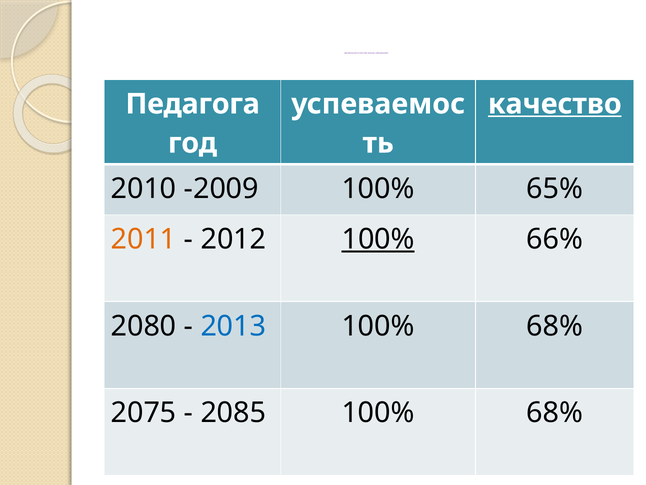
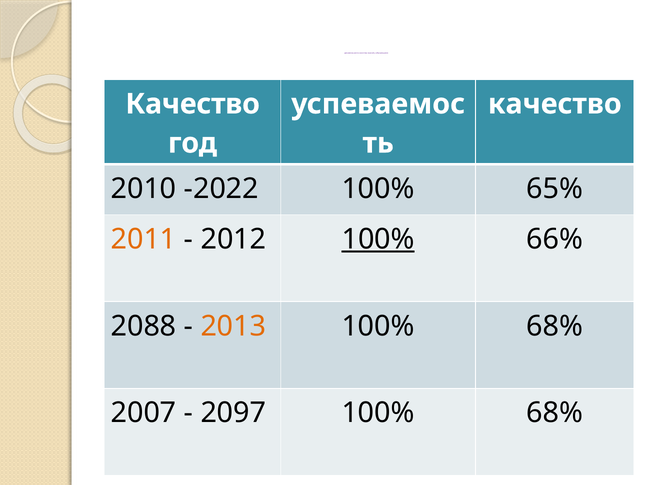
Педагога: Педагога -> Качество (193, 104)
качество underline: present -> none (555, 104)
-2009: -2009 -> -2022 (221, 189)
2080: 2080 -> 2088 (144, 326)
2013 colour: blue -> orange (233, 326)
2075: 2075 -> 2007 (144, 413)
2085: 2085 -> 2097 (233, 413)
